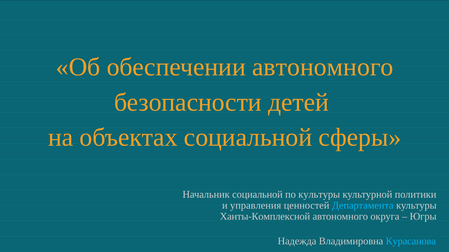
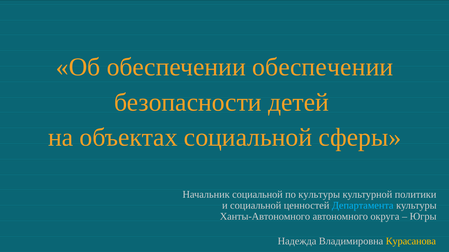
обеспечении автономного: автономного -> обеспечении (323, 67)
и управления: управления -> социальной (256, 206)
Ханты-Комплексной: Ханты-Комплексной -> Ханты-Автономного (265, 217)
Курасанова colour: light blue -> yellow (411, 242)
